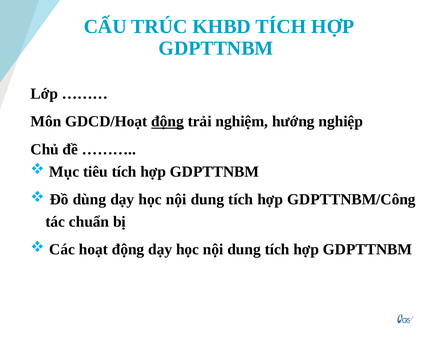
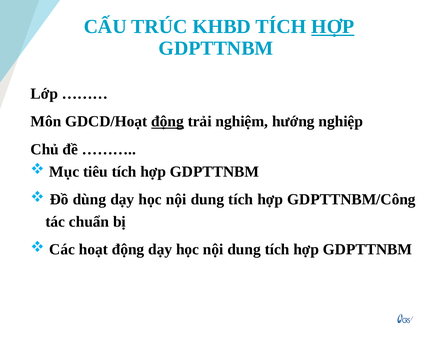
HỢP underline: none -> present (333, 27)
